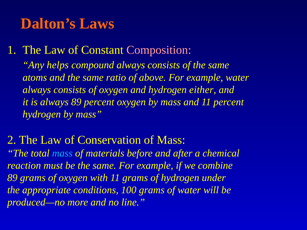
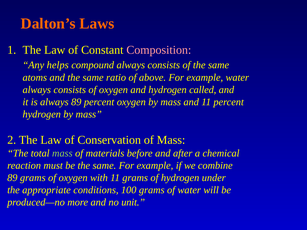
either: either -> called (203, 90)
mass colour: light blue -> light green (62, 153)
line: line -> unit (133, 202)
